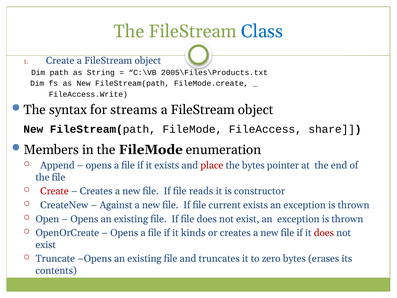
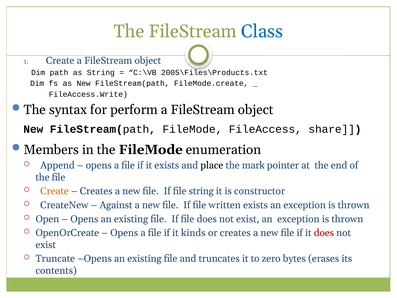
streams: streams -> perform (134, 110)
place colour: red -> black (212, 165)
the bytes: bytes -> mark (253, 165)
Create colour: red -> orange (54, 191)
file reads: reads -> string (201, 191)
current: current -> written (225, 205)
